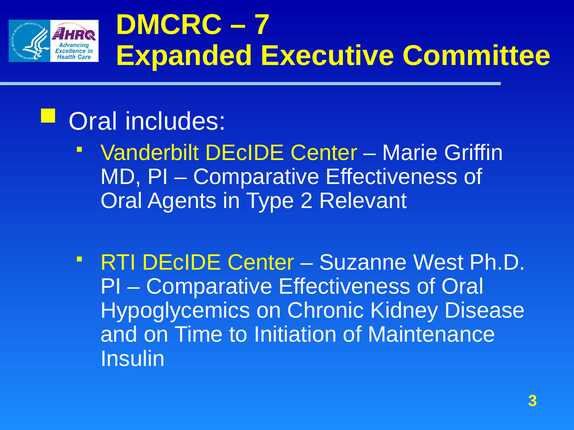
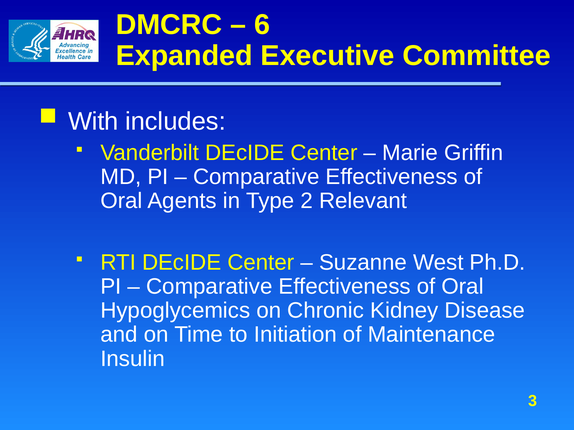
7: 7 -> 6 (262, 25)
Oral: Oral -> With (93, 122)
